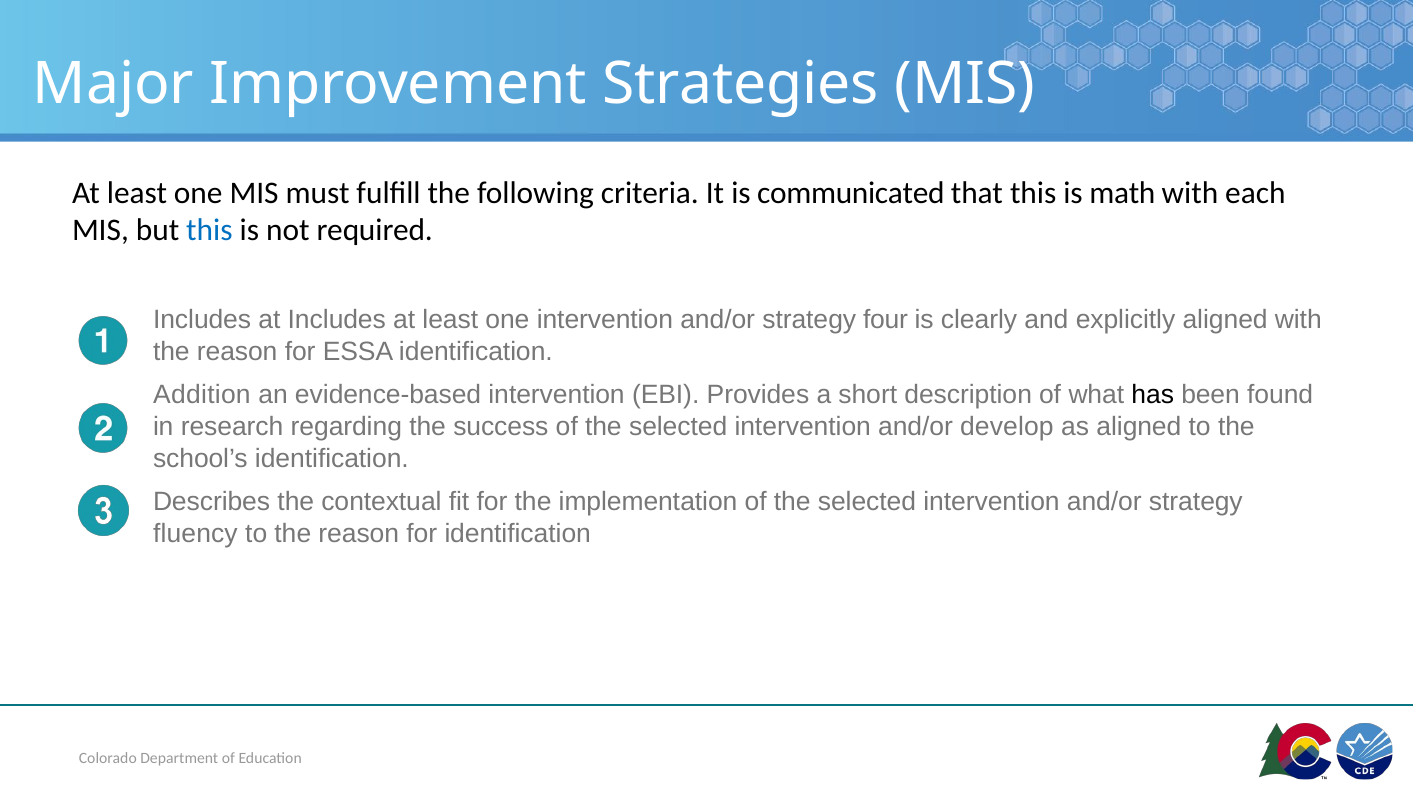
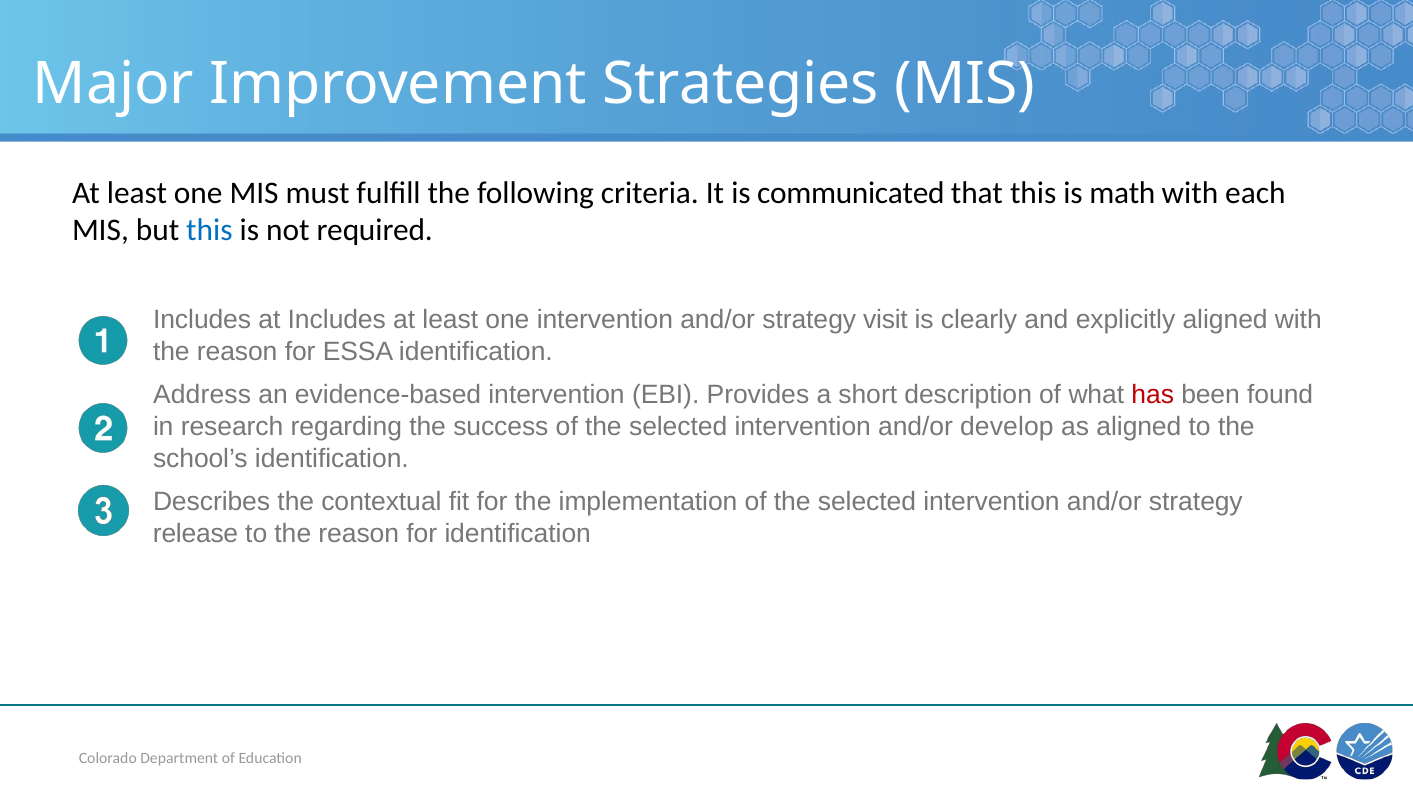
four: four -> visit (885, 320)
Addition: Addition -> Address (202, 395)
has colour: black -> red (1153, 395)
fluency: fluency -> release (196, 534)
